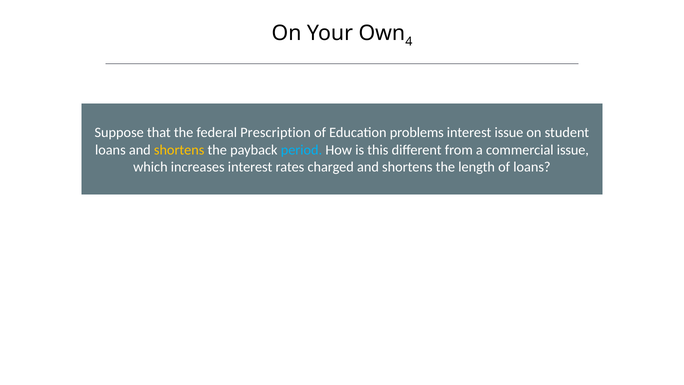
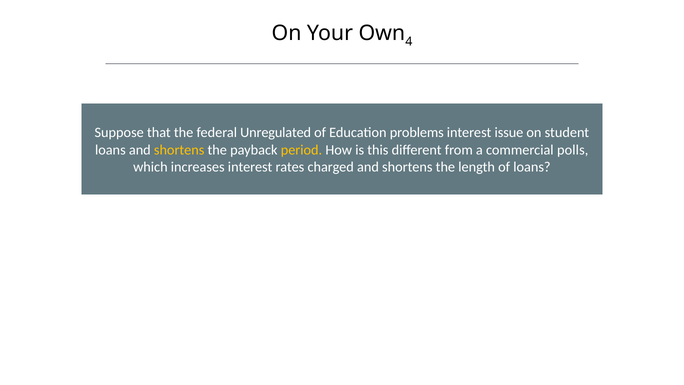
Prescription: Prescription -> Unregulated (276, 133)
period colour: light blue -> yellow (301, 150)
commercial issue: issue -> polls (573, 150)
